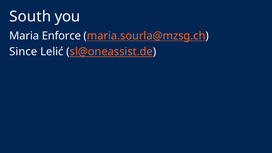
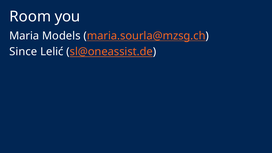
South: South -> Room (30, 16)
Enforce: Enforce -> Models (61, 36)
